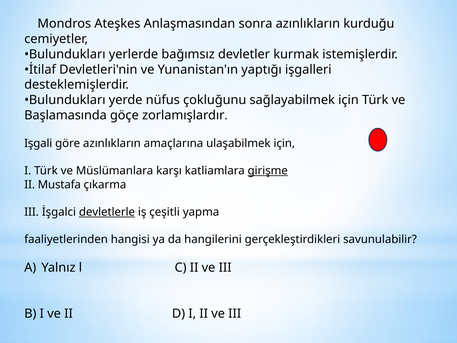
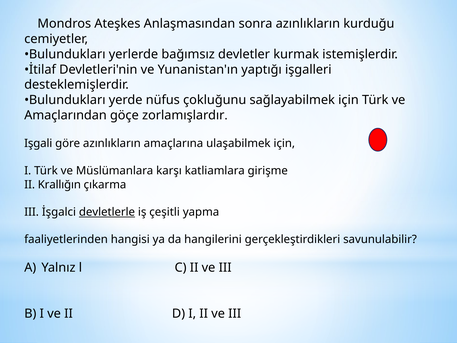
Başlamasında: Başlamasında -> Amaçlarından (65, 115)
girişme underline: present -> none (268, 171)
Mustafa: Mustafa -> Krallığın (59, 184)
